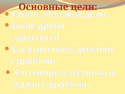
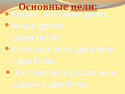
цели underline: none -> present (84, 7)
